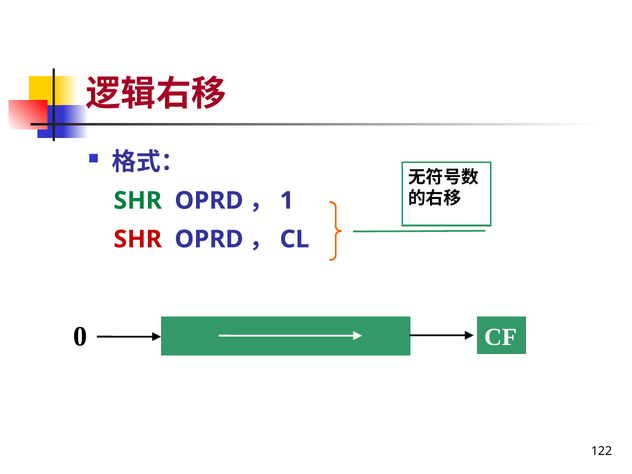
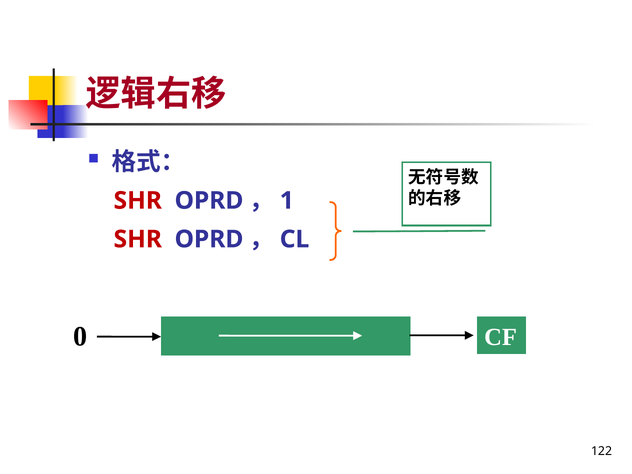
SHR colour: green -> red (138, 201)
